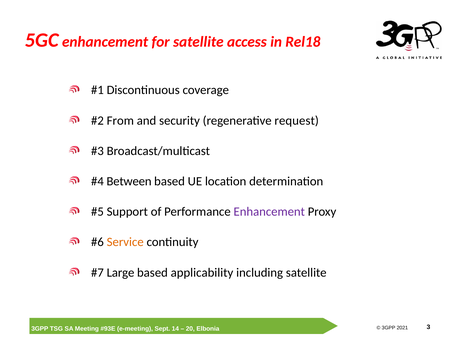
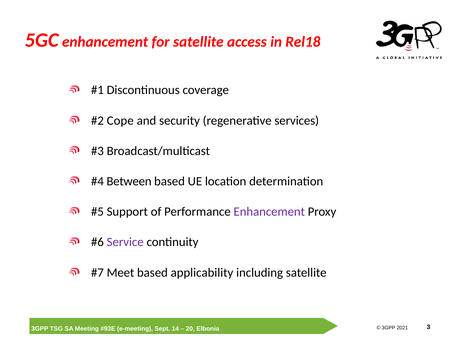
From: From -> Cope (120, 121)
request: request -> services (297, 121)
Service colour: orange -> purple (125, 243)
Large: Large -> Meet (120, 273)
